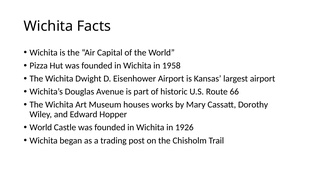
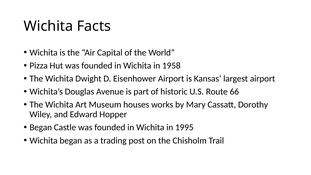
World: World -> Began (41, 127)
1926: 1926 -> 1995 (184, 127)
